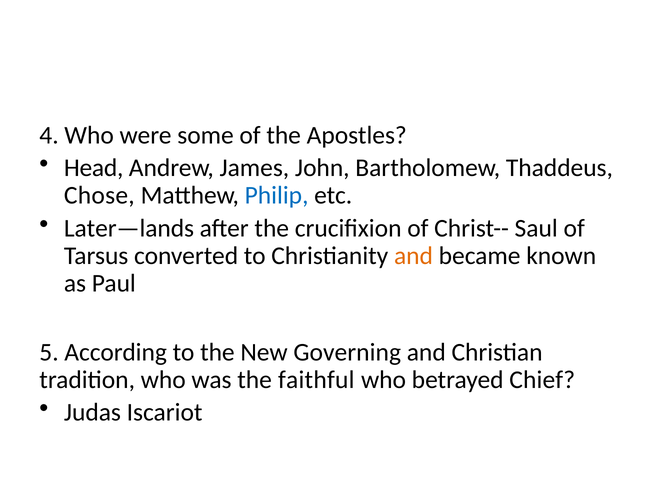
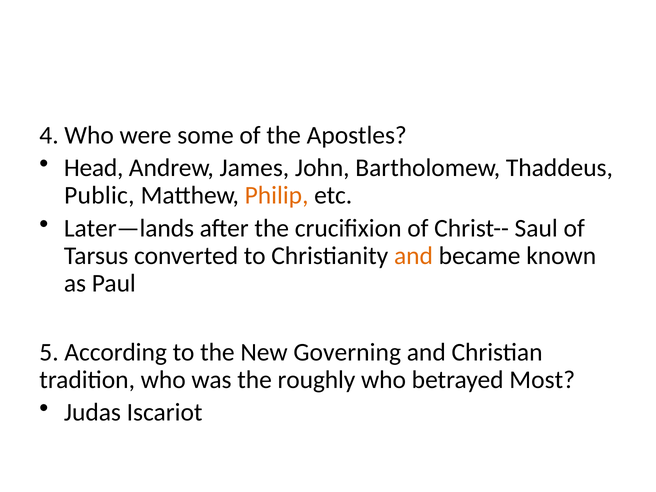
Chose: Chose -> Public (99, 196)
Philip colour: blue -> orange (277, 196)
faithful: faithful -> roughly (316, 380)
Chief: Chief -> Most (542, 380)
